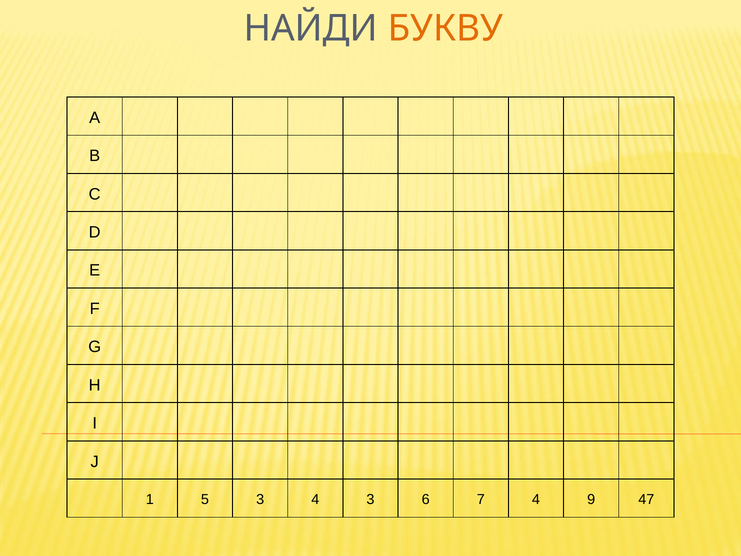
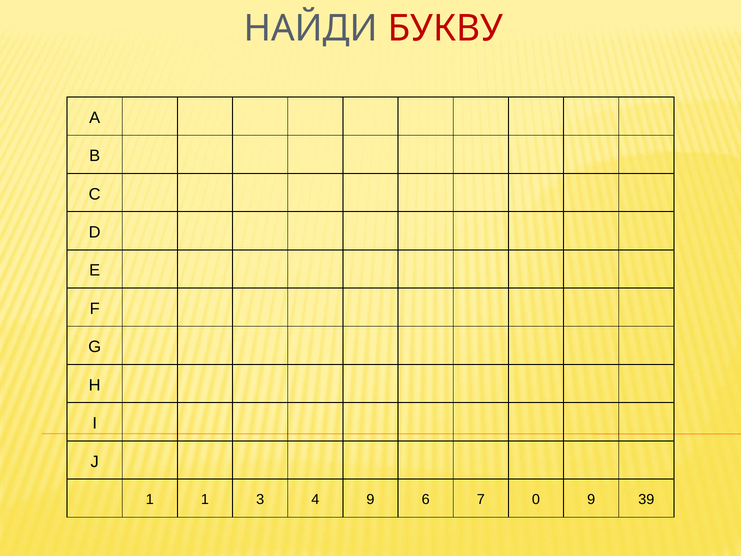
БУКВУ colour: orange -> red (445, 28)
1 5: 5 -> 1 (205, 499)
4 3: 3 -> 9 (370, 499)
7 4: 4 -> 0 (536, 499)
47: 47 -> 39 (646, 499)
